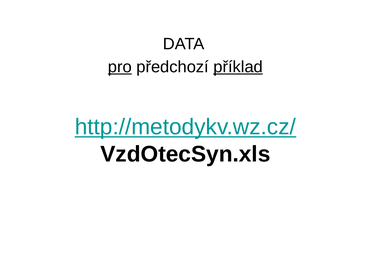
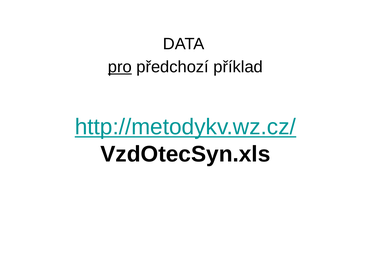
příklad underline: present -> none (238, 67)
